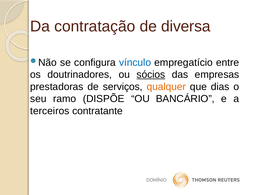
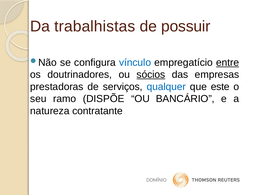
contratação: contratação -> trabalhistas (95, 26)
diversa: diversa -> possuir (186, 26)
entre underline: none -> present (228, 63)
qualquer colour: orange -> blue (166, 87)
dias: dias -> este (220, 87)
terceiros: terceiros -> natureza (50, 111)
